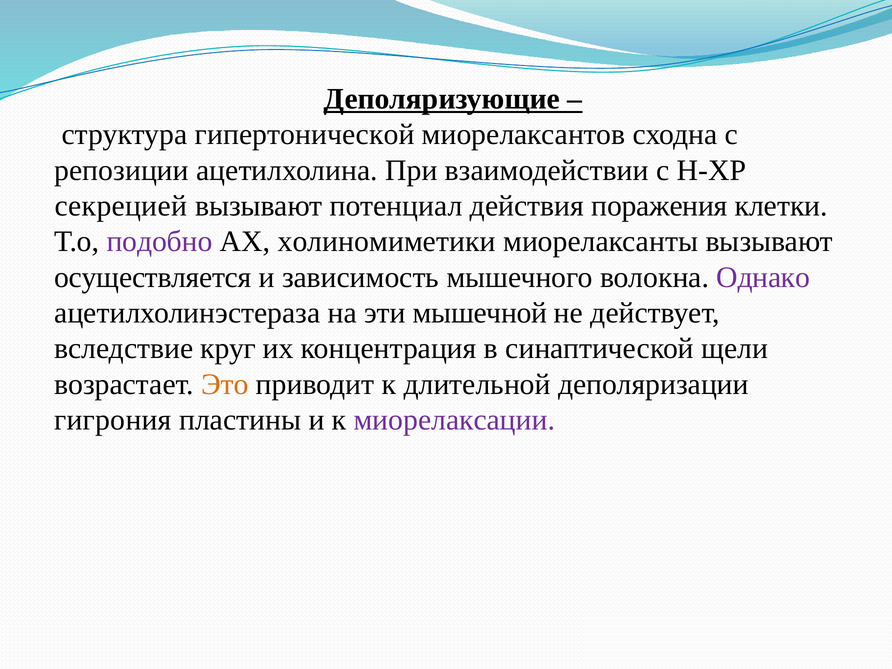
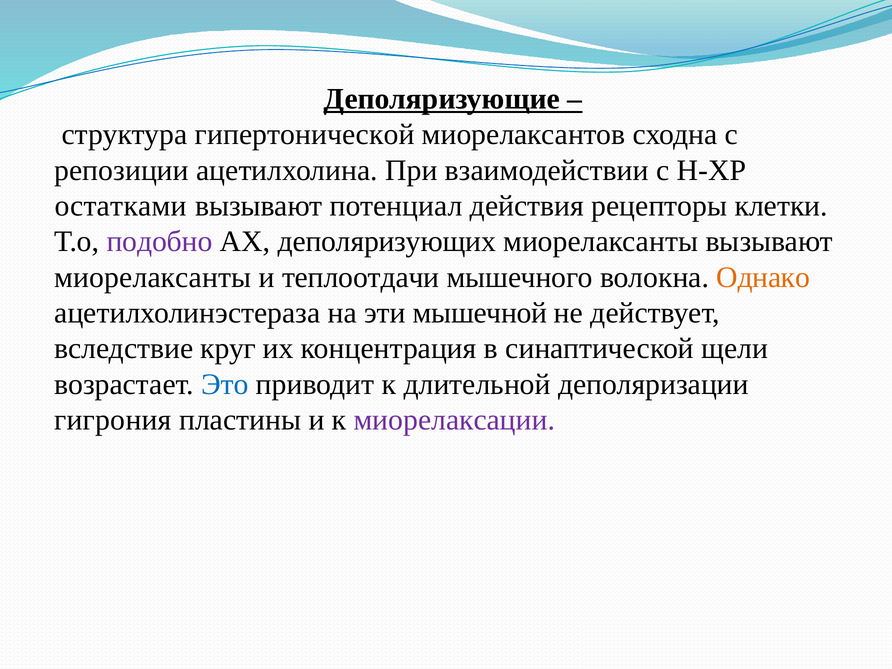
секрецией: секрецией -> остатками (121, 206)
поражения: поражения -> рецепторы (659, 206)
холиномиметики: холиномиметики -> деполяризующих (387, 242)
осуществляется: осуществляется -> миорелаксанты (153, 277)
зависимость: зависимость -> теплоотдачи (361, 277)
Однако colour: purple -> orange (763, 277)
Это colour: orange -> blue (225, 384)
